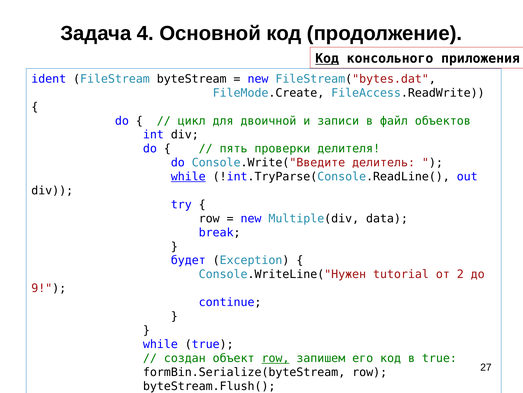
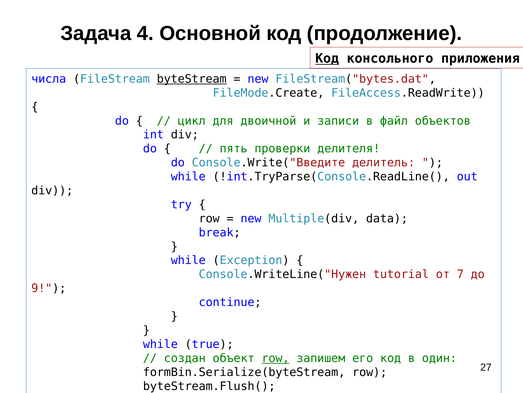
ident: ident -> числа (49, 79)
byteStream underline: none -> present (192, 79)
while underline: present -> none (188, 176)
будет: будет -> while (188, 260)
2: 2 -> 7 (460, 274)
в true: true -> один (439, 358)
